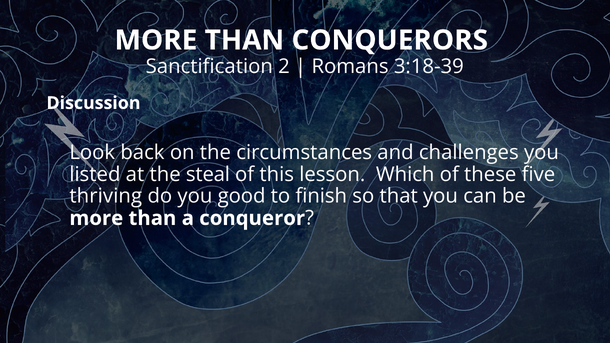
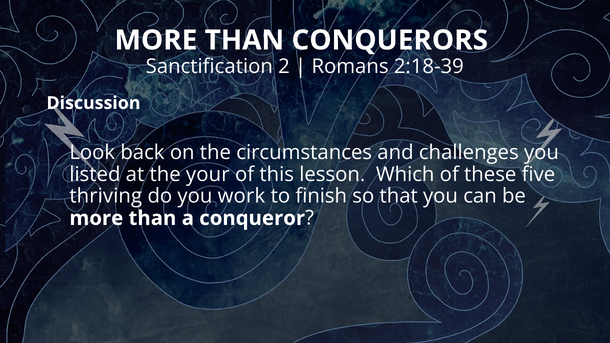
3:18-39: 3:18-39 -> 2:18-39 (429, 66)
steal: steal -> your (208, 174)
good: good -> work (241, 196)
